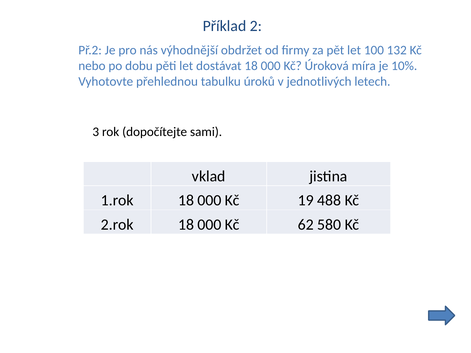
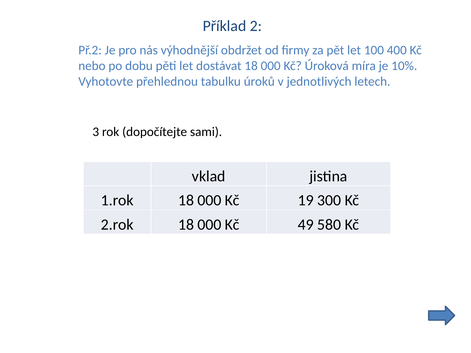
132: 132 -> 400 (397, 50)
488: 488 -> 300 (329, 201)
62: 62 -> 49 (306, 225)
